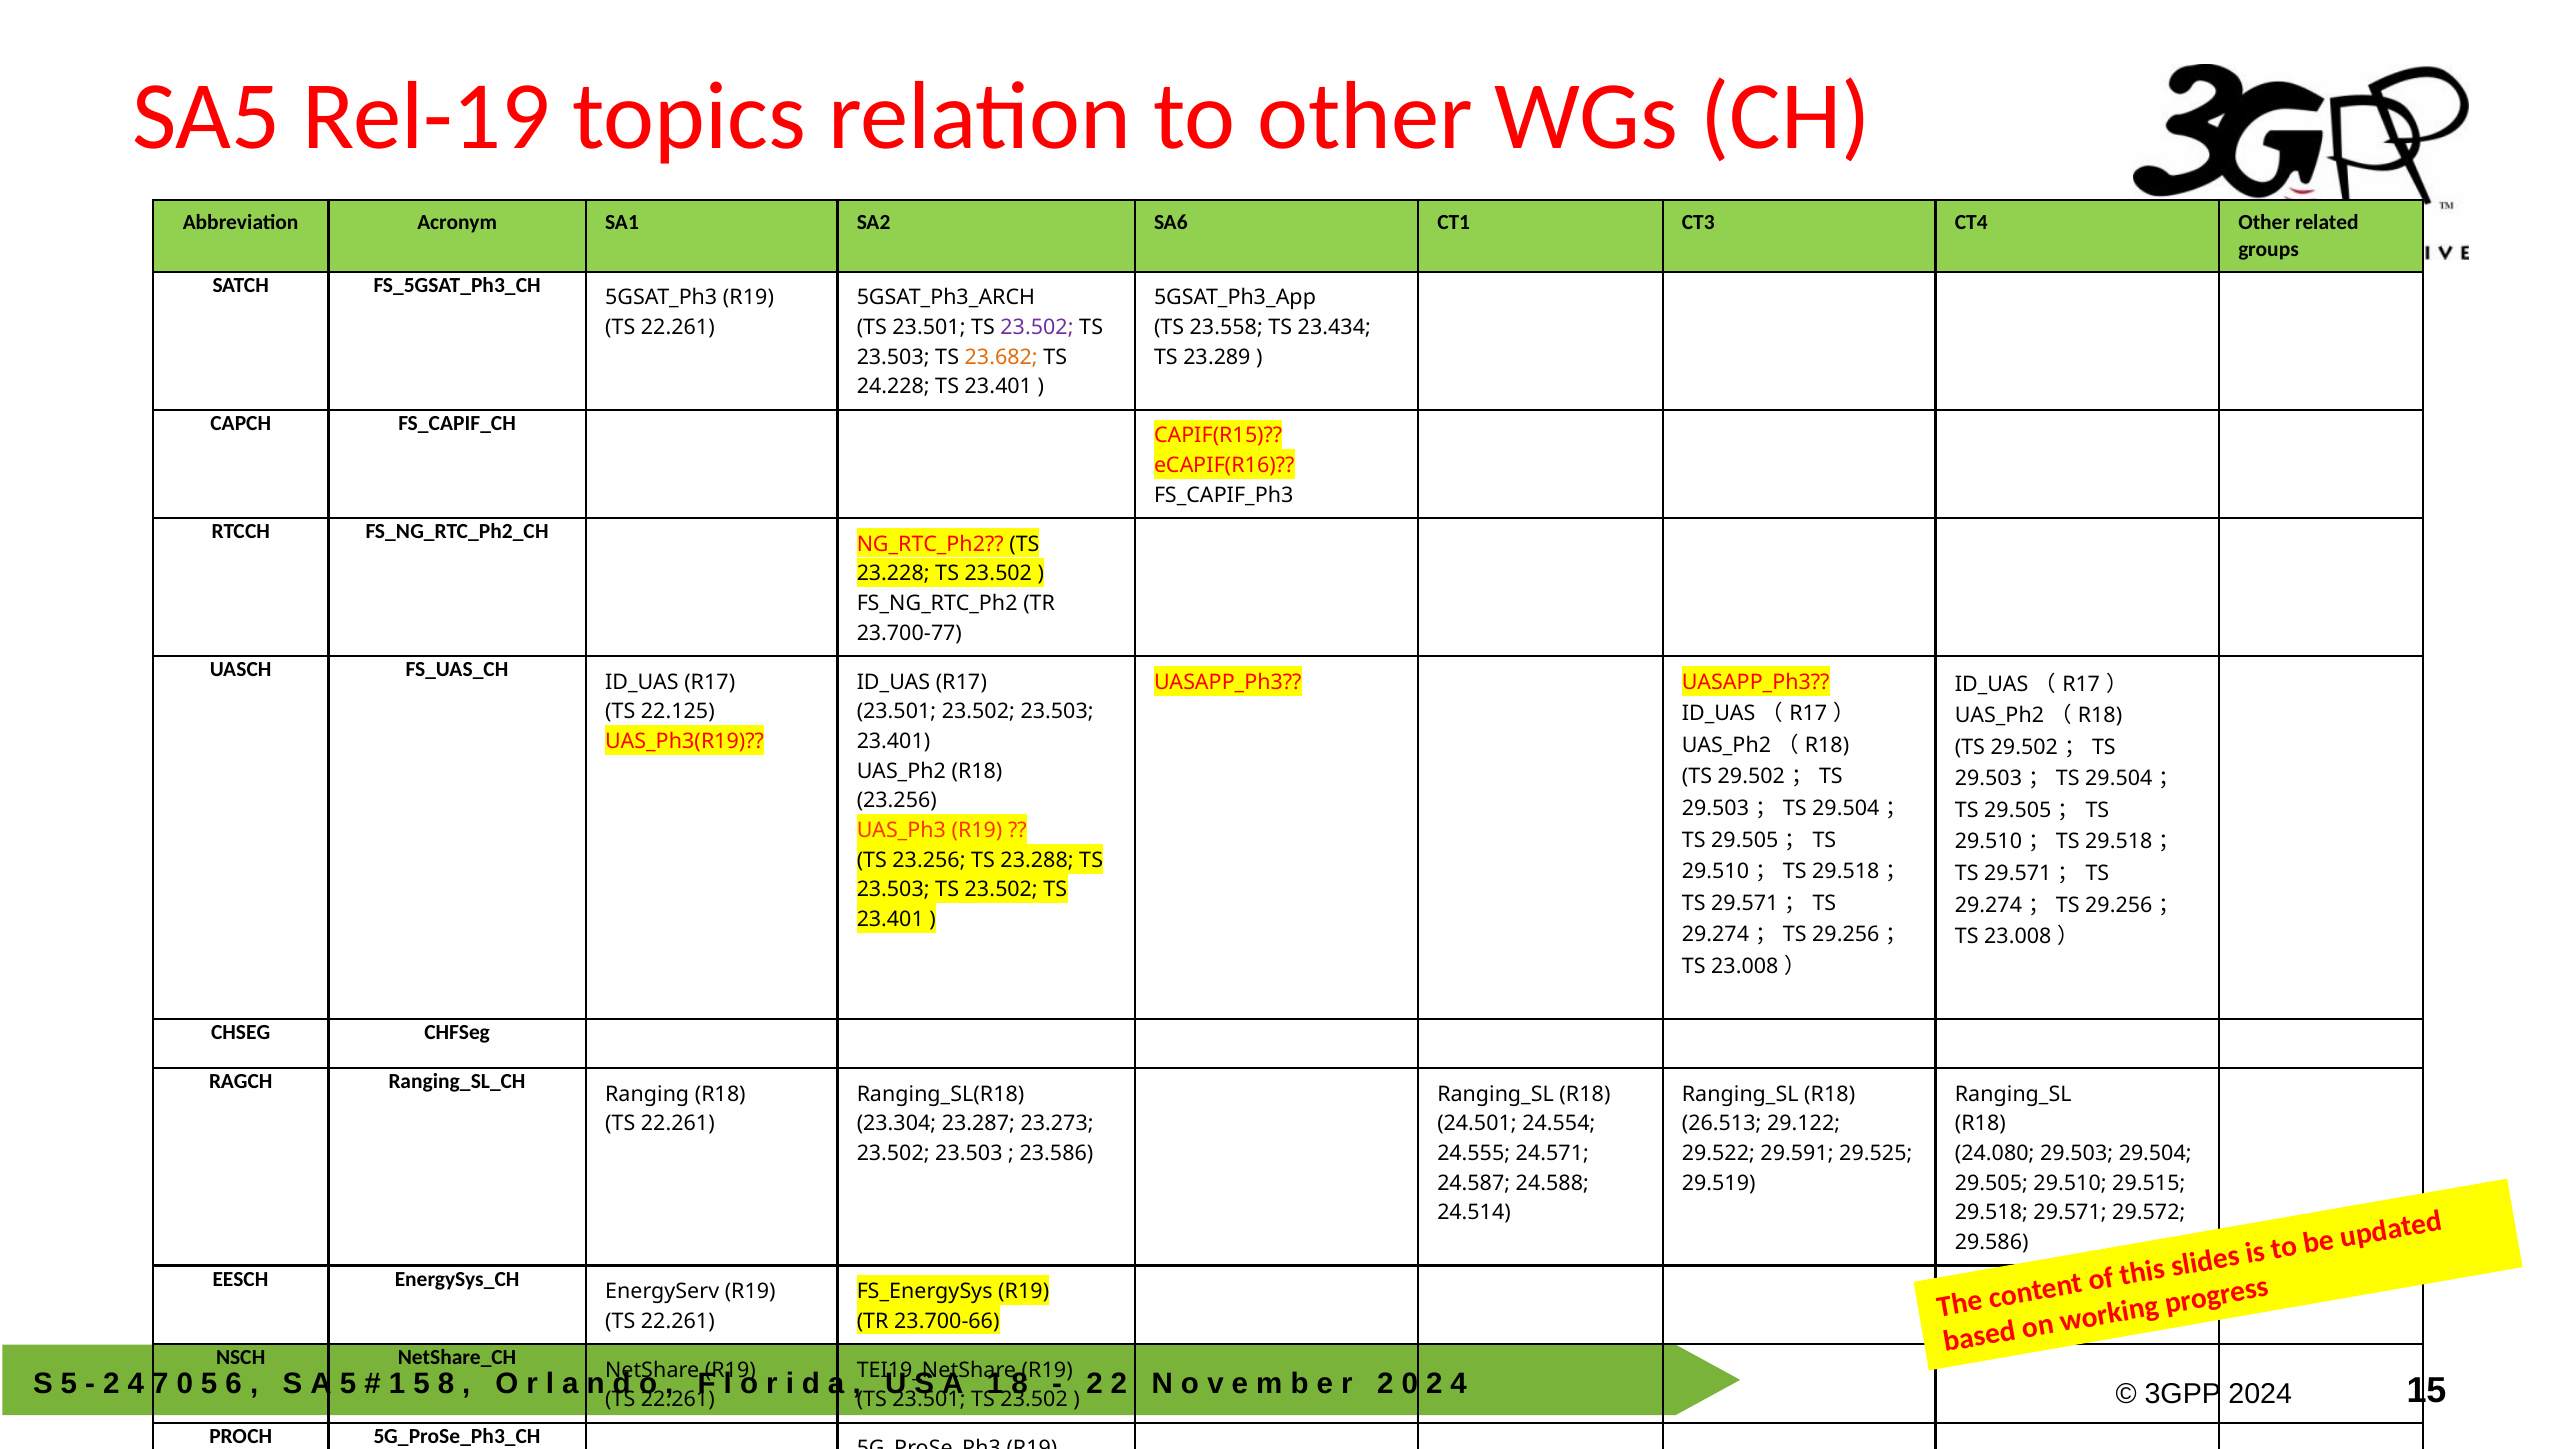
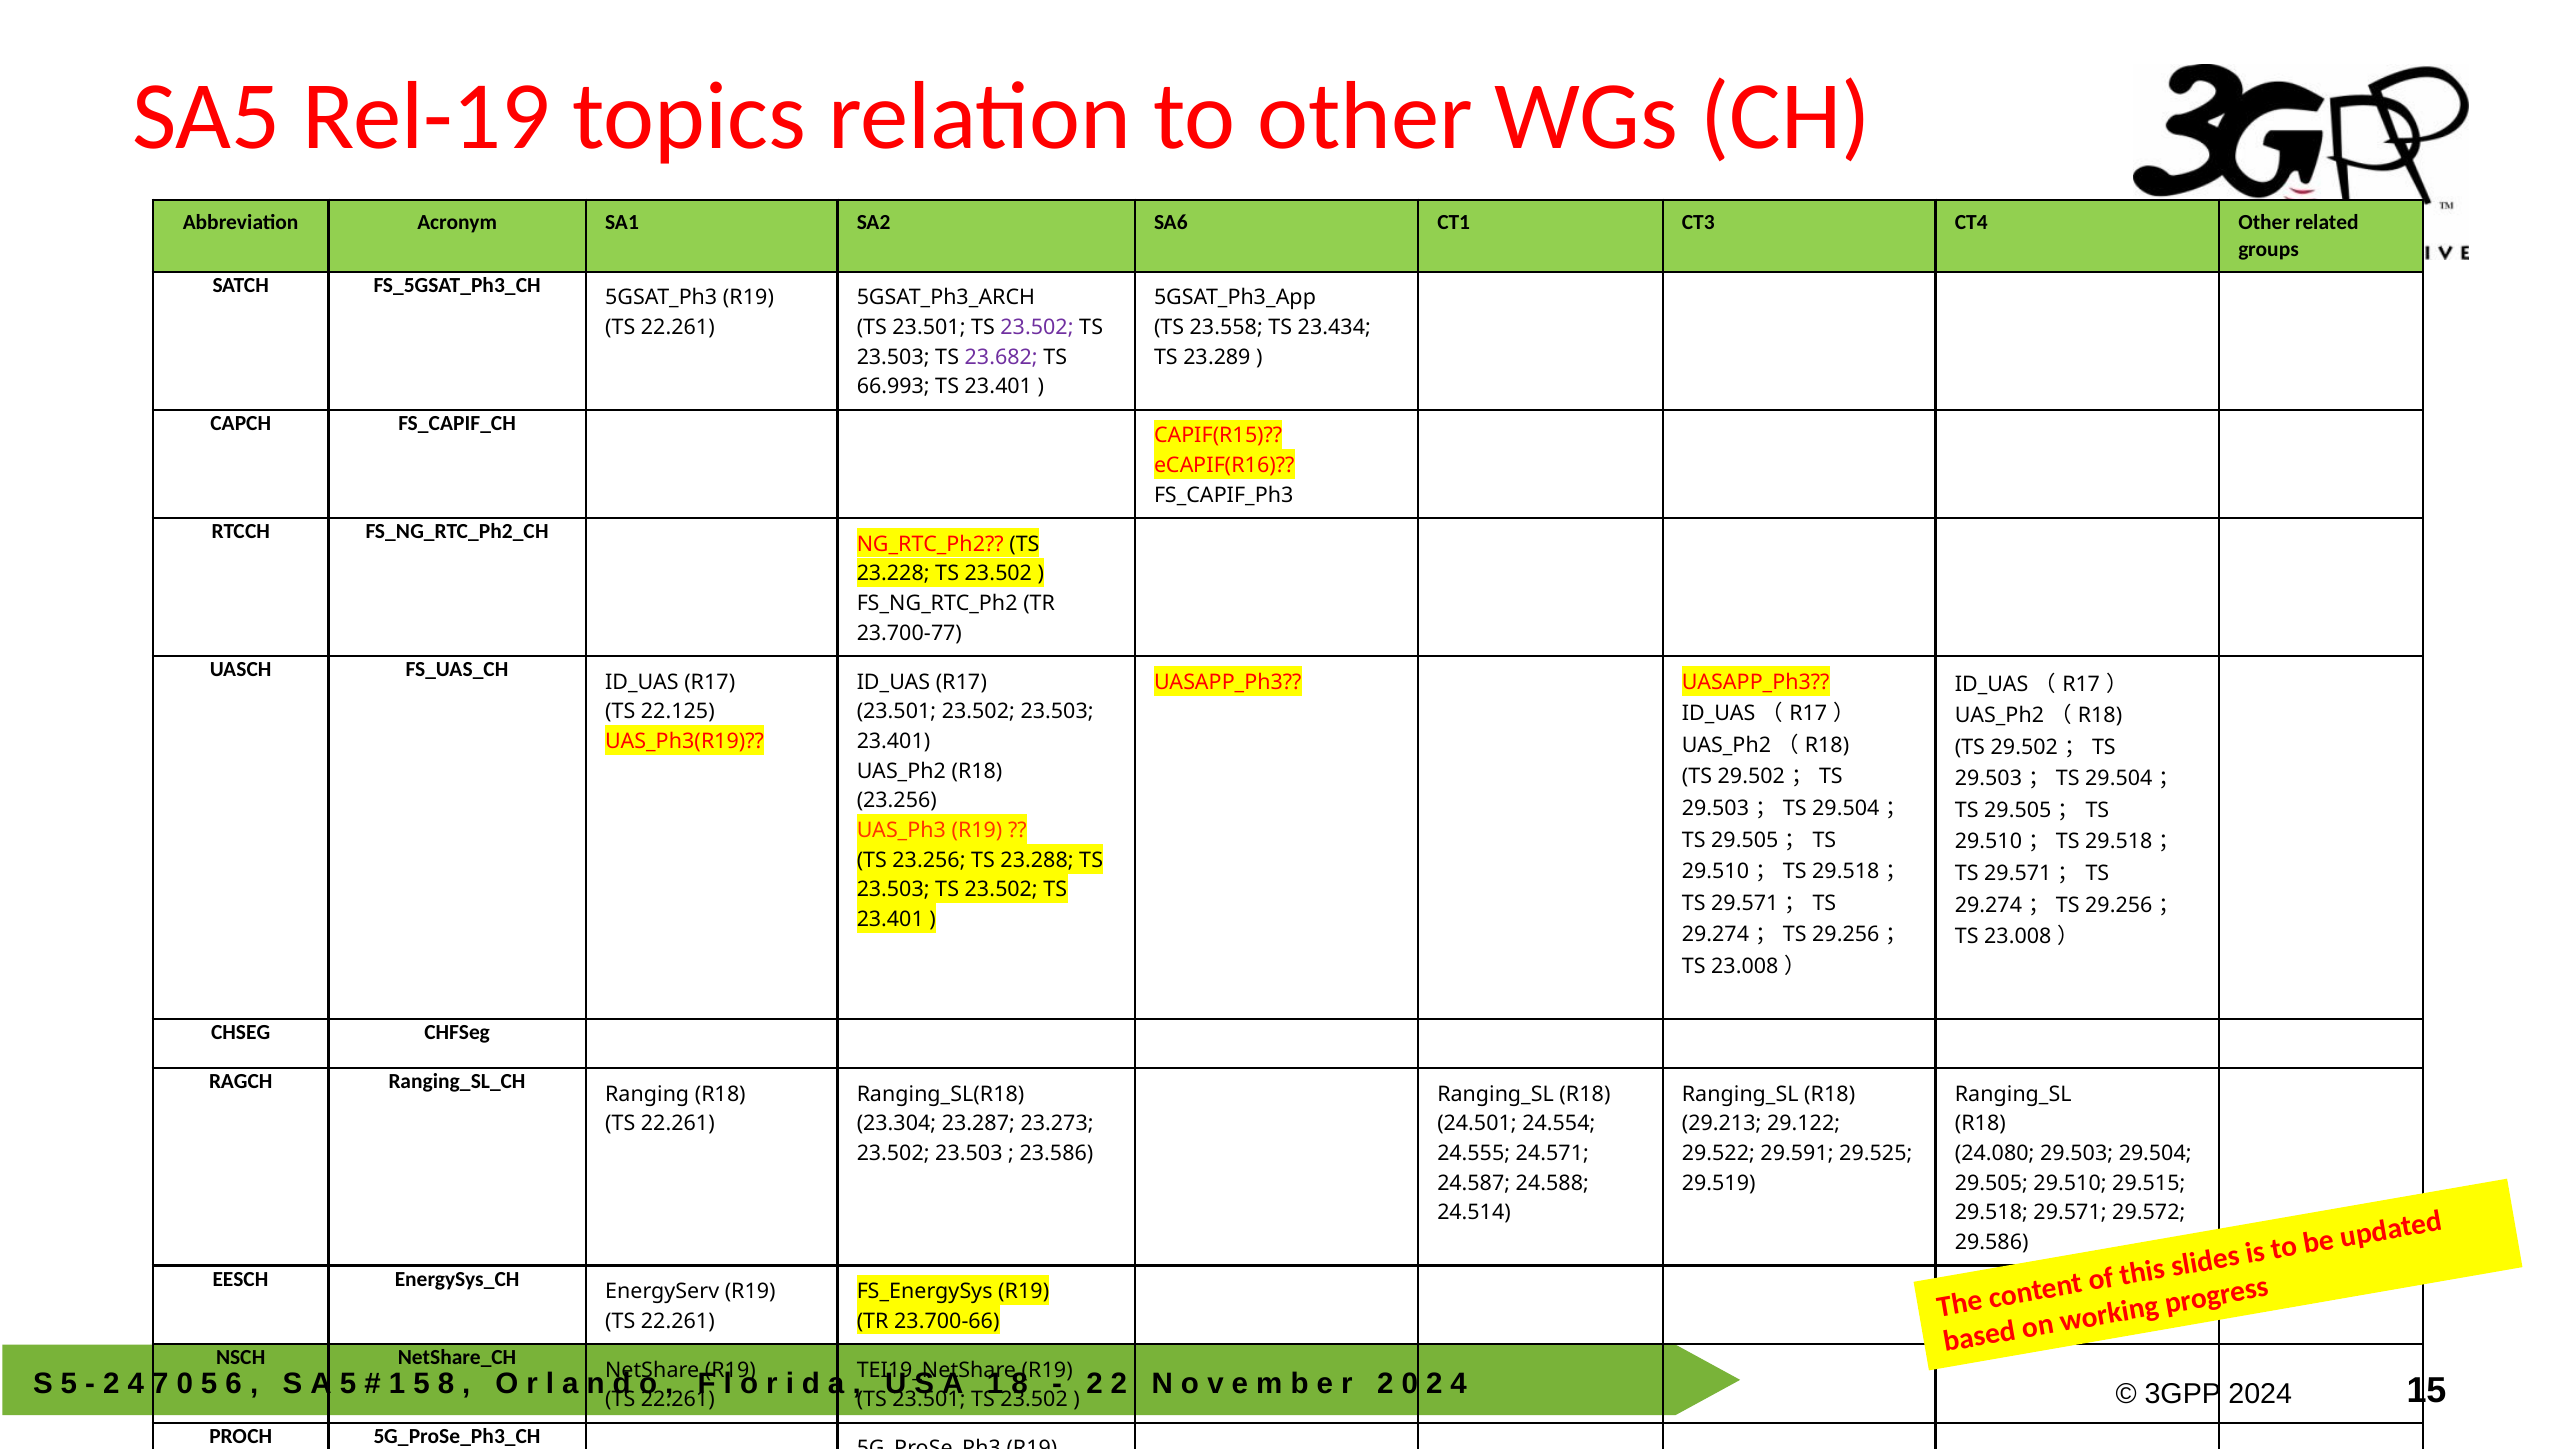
23.682 colour: orange -> purple (1001, 357)
24.228: 24.228 -> 66.993 (893, 387)
26.513: 26.513 -> 29.213 (1722, 1124)
